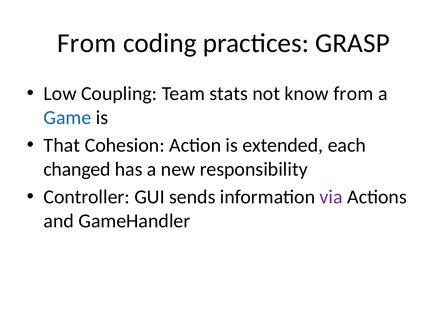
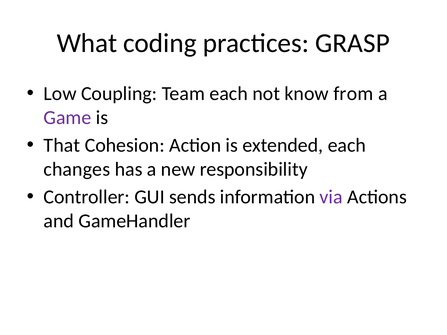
From: From -> What (87, 43)
Team stats: stats -> each (229, 94)
Game colour: blue -> purple (67, 118)
changed: changed -> changes (77, 169)
